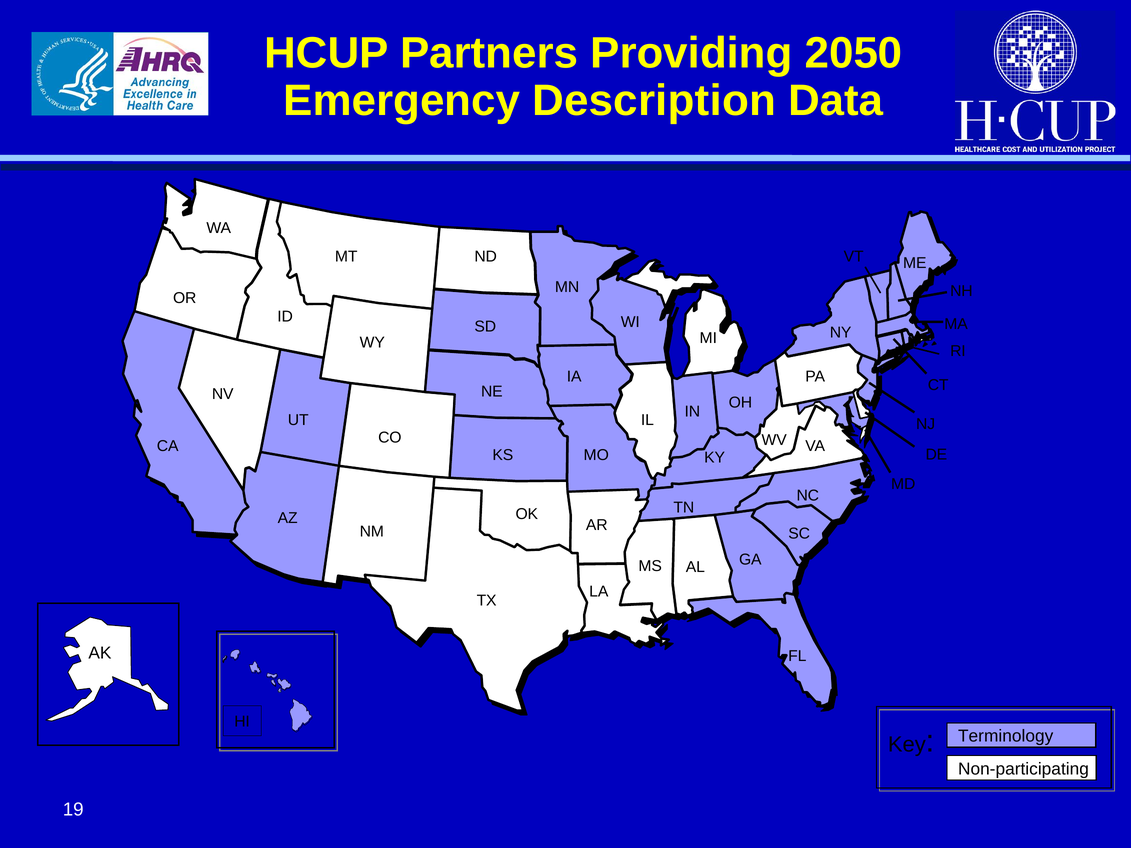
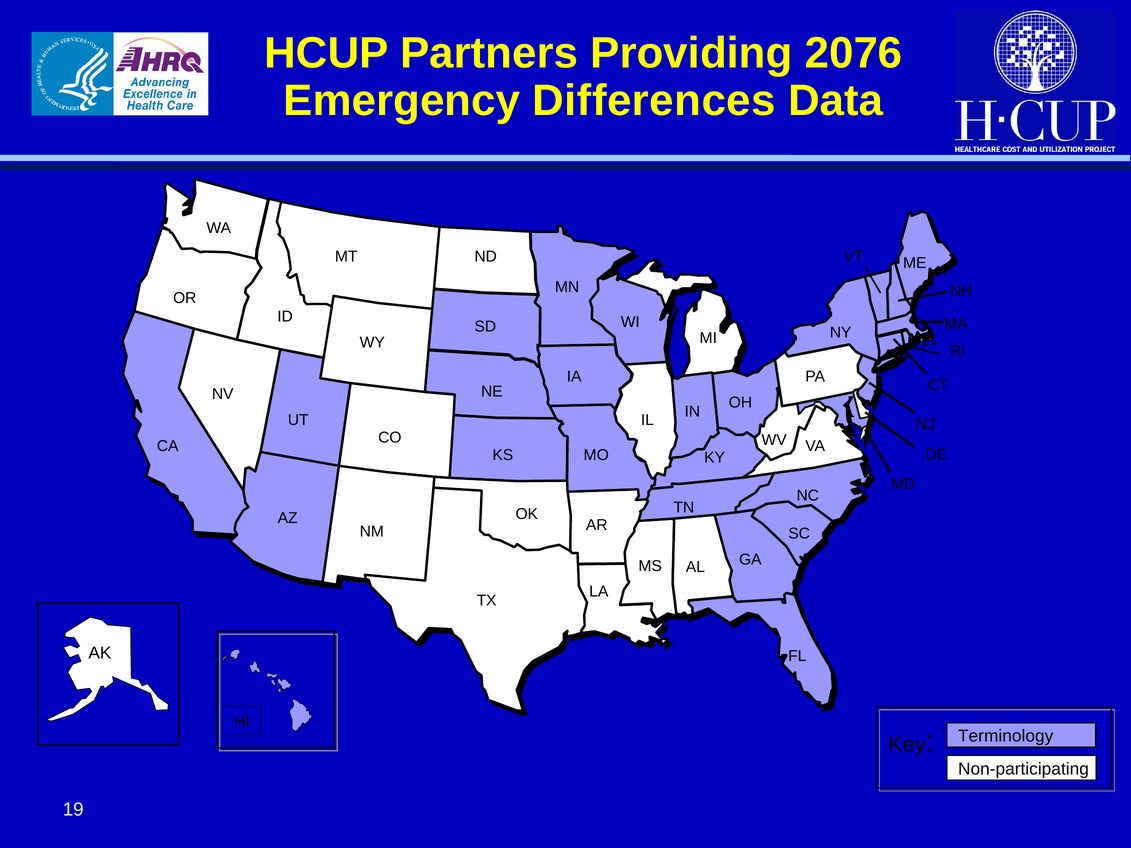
2050: 2050 -> 2076 (854, 53)
Description: Description -> Differences (654, 101)
